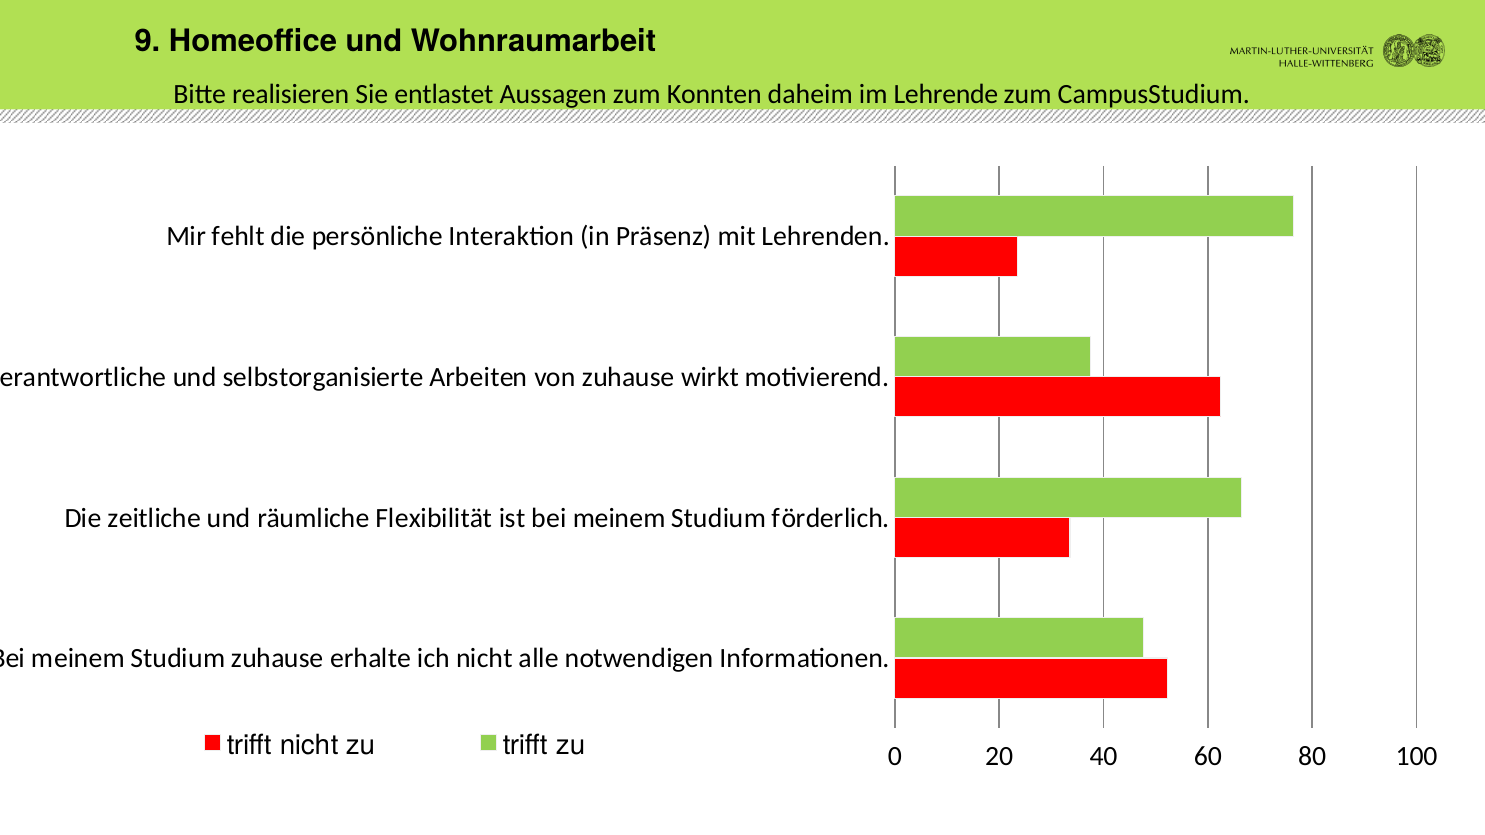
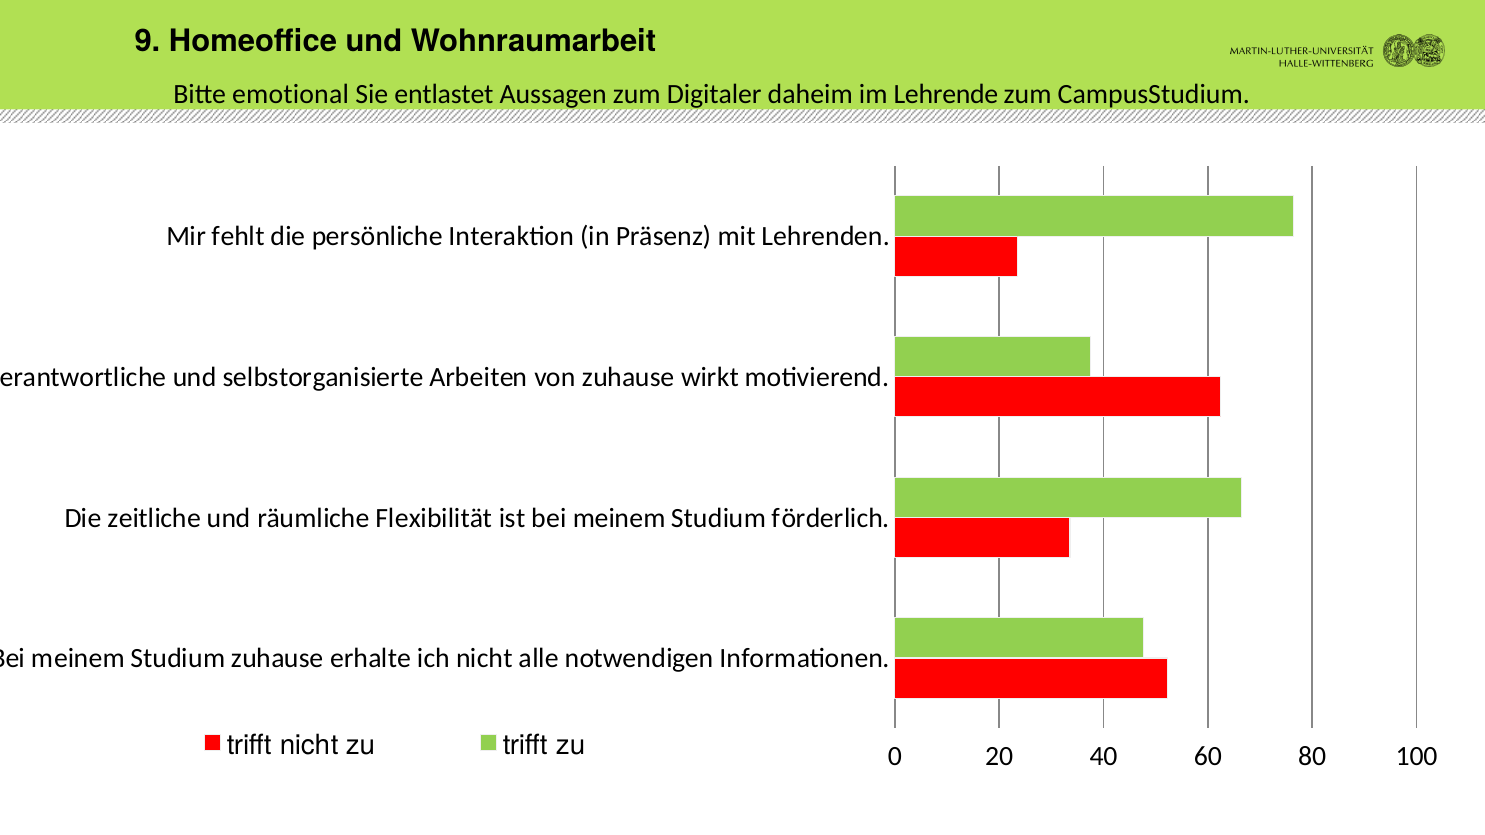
realisieren: realisieren -> emotional (291, 94)
Konnten: Konnten -> Digitaler (714, 94)
